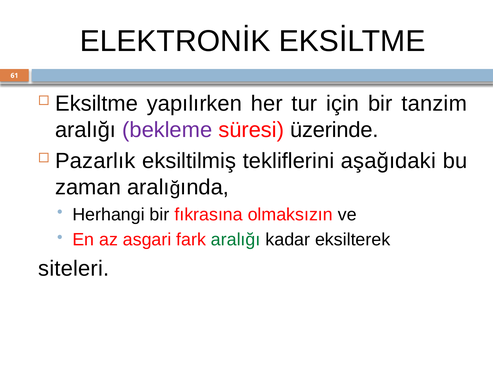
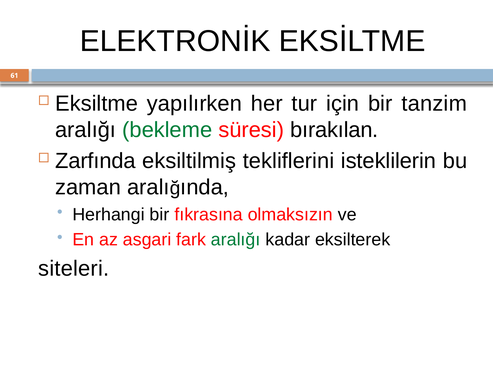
bekleme colour: purple -> green (167, 130)
üzerinde: üzerinde -> bırakılan (334, 130)
Pazarlık: Pazarlık -> Zarfında (95, 161)
aşağıdaki: aşağıdaki -> isteklilerin (389, 161)
